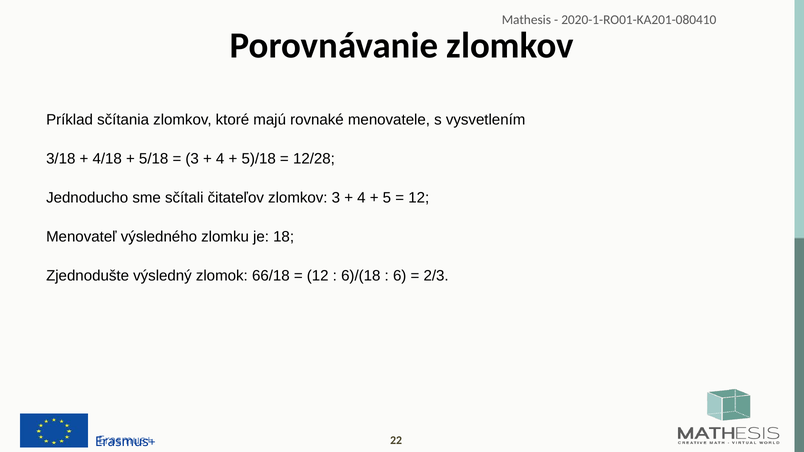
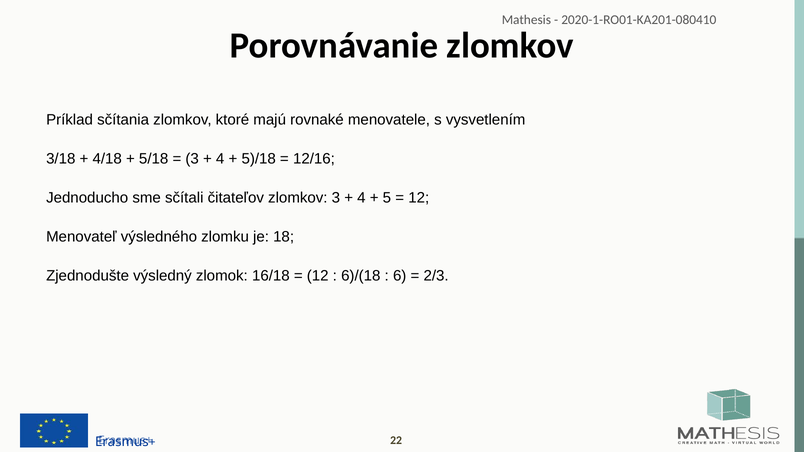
12/28: 12/28 -> 12/16 (314, 159)
66/18: 66/18 -> 16/18 (271, 276)
